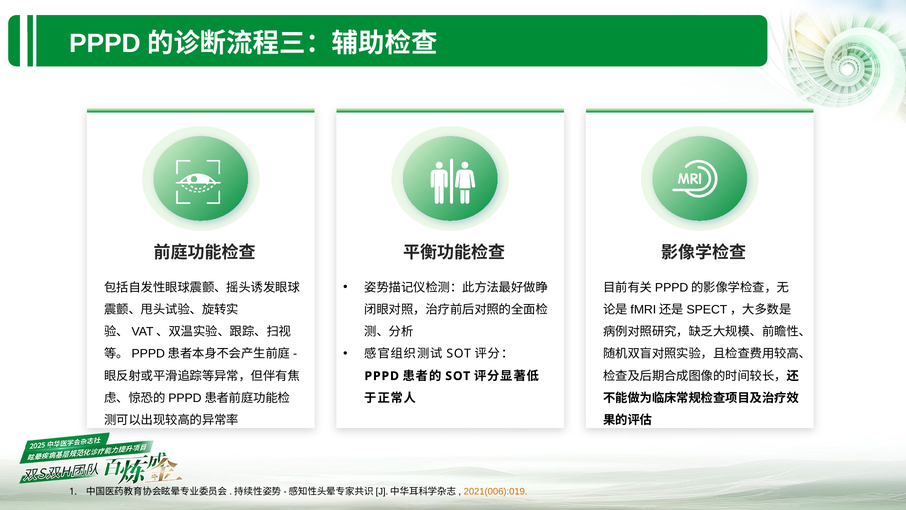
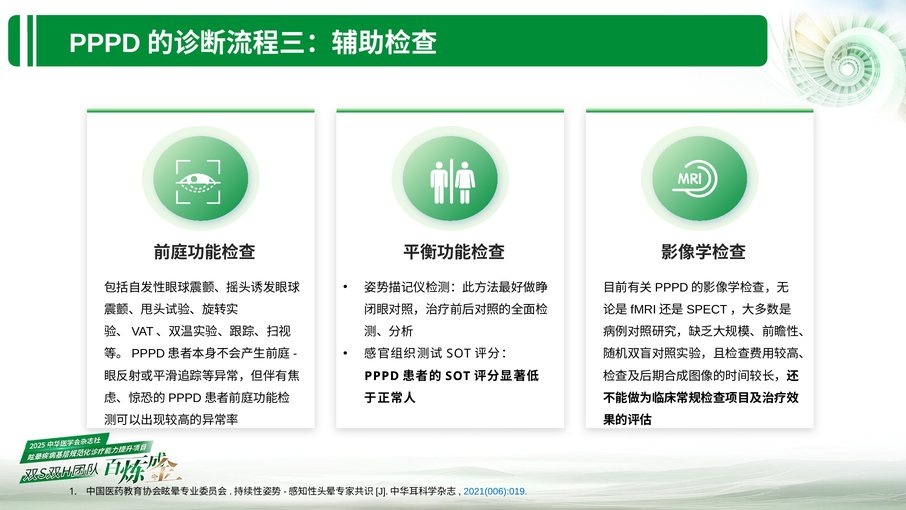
2021(006):019 colour: orange -> blue (496, 491)
